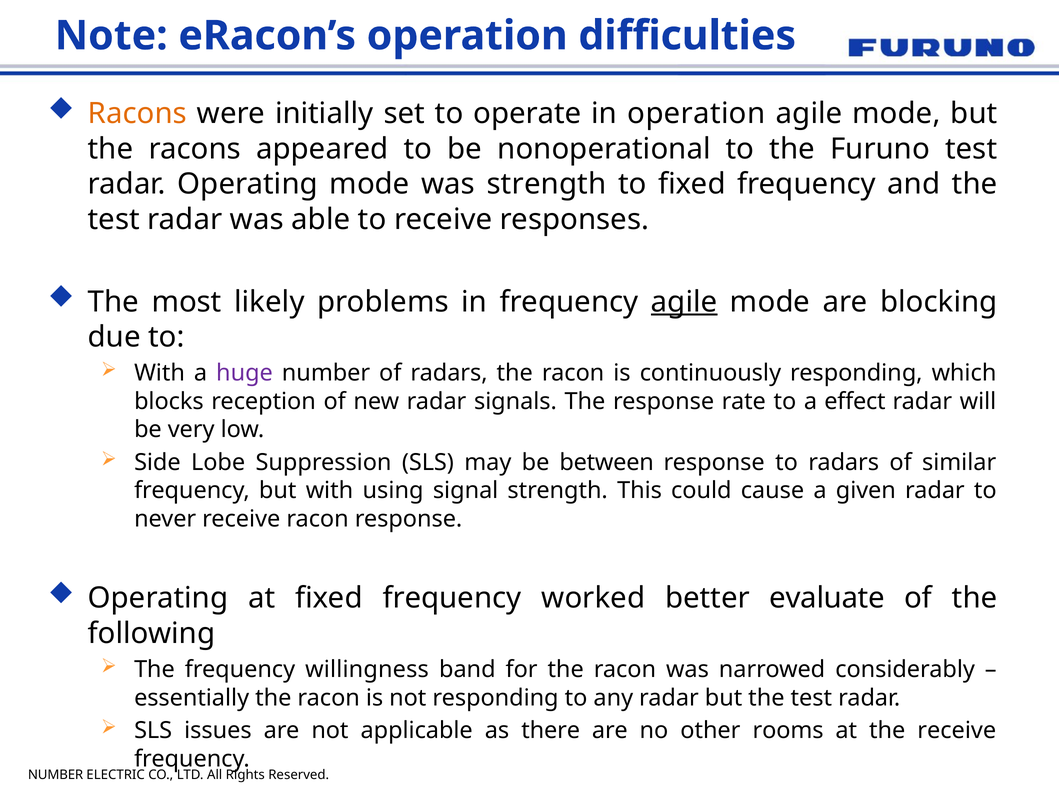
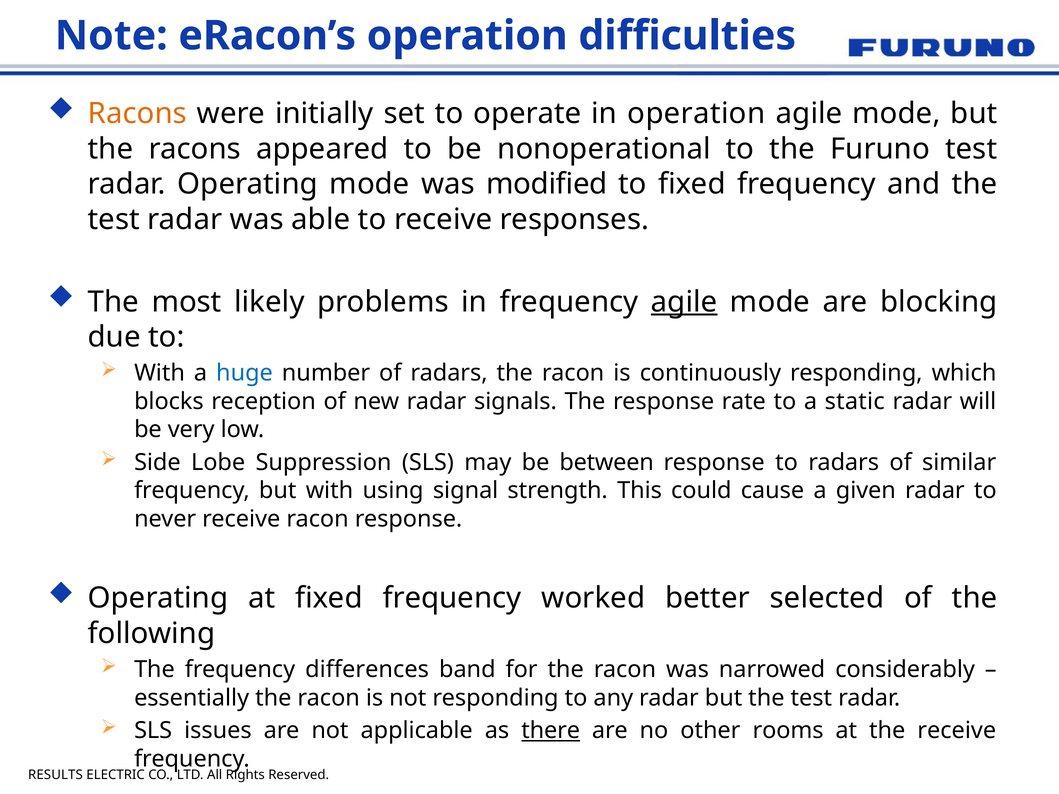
was strength: strength -> modified (547, 184)
huge colour: purple -> blue (244, 373)
effect: effect -> static (855, 401)
evaluate: evaluate -> selected (827, 598)
willingness: willingness -> differences (367, 670)
there underline: none -> present (551, 731)
NUMBER: NUMBER -> RESULTS (55, 775)
